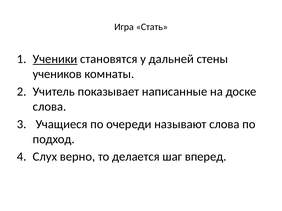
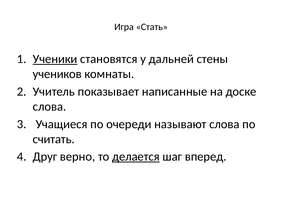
подход: подход -> считать (54, 139)
Слух: Слух -> Друг (45, 157)
делается underline: none -> present (136, 157)
